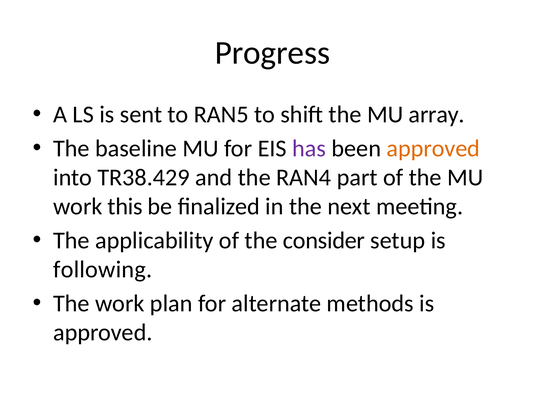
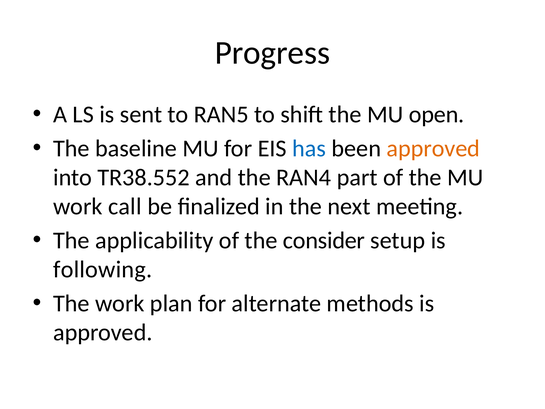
array: array -> open (437, 114)
has colour: purple -> blue (309, 148)
TR38.429: TR38.429 -> TR38.552 (144, 177)
this: this -> call (125, 206)
